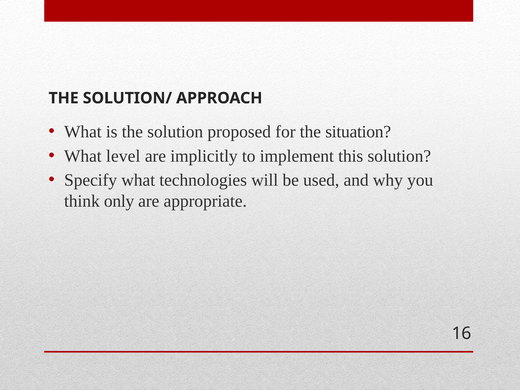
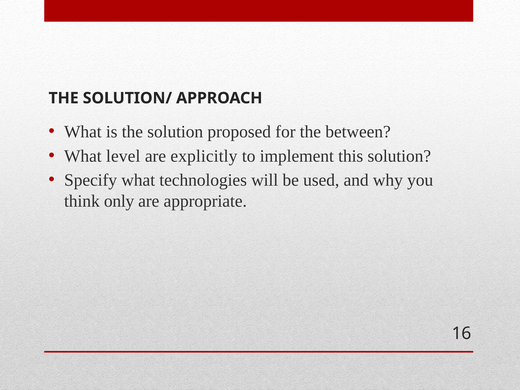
situation: situation -> between (358, 132)
implicitly: implicitly -> explicitly (204, 156)
